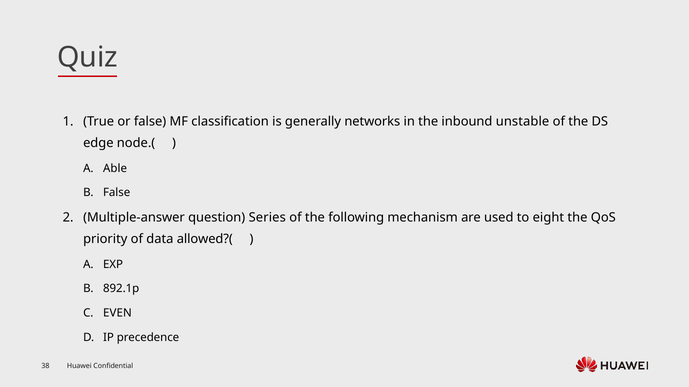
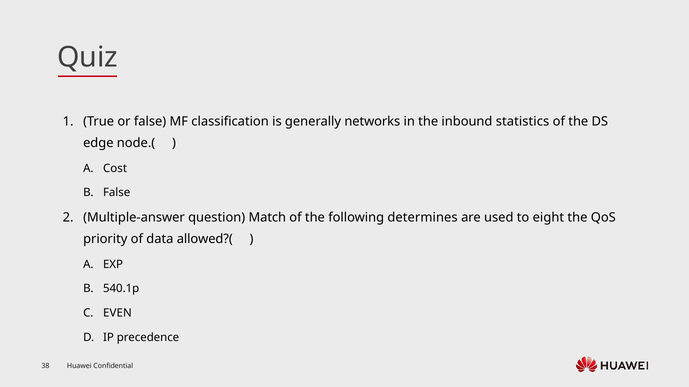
unstable: unstable -> statistics (523, 122)
Able: Able -> Cost (115, 169)
Series: Series -> Match (267, 218)
mechanism: mechanism -> determines (423, 218)
892.1p: 892.1p -> 540.1p (121, 289)
